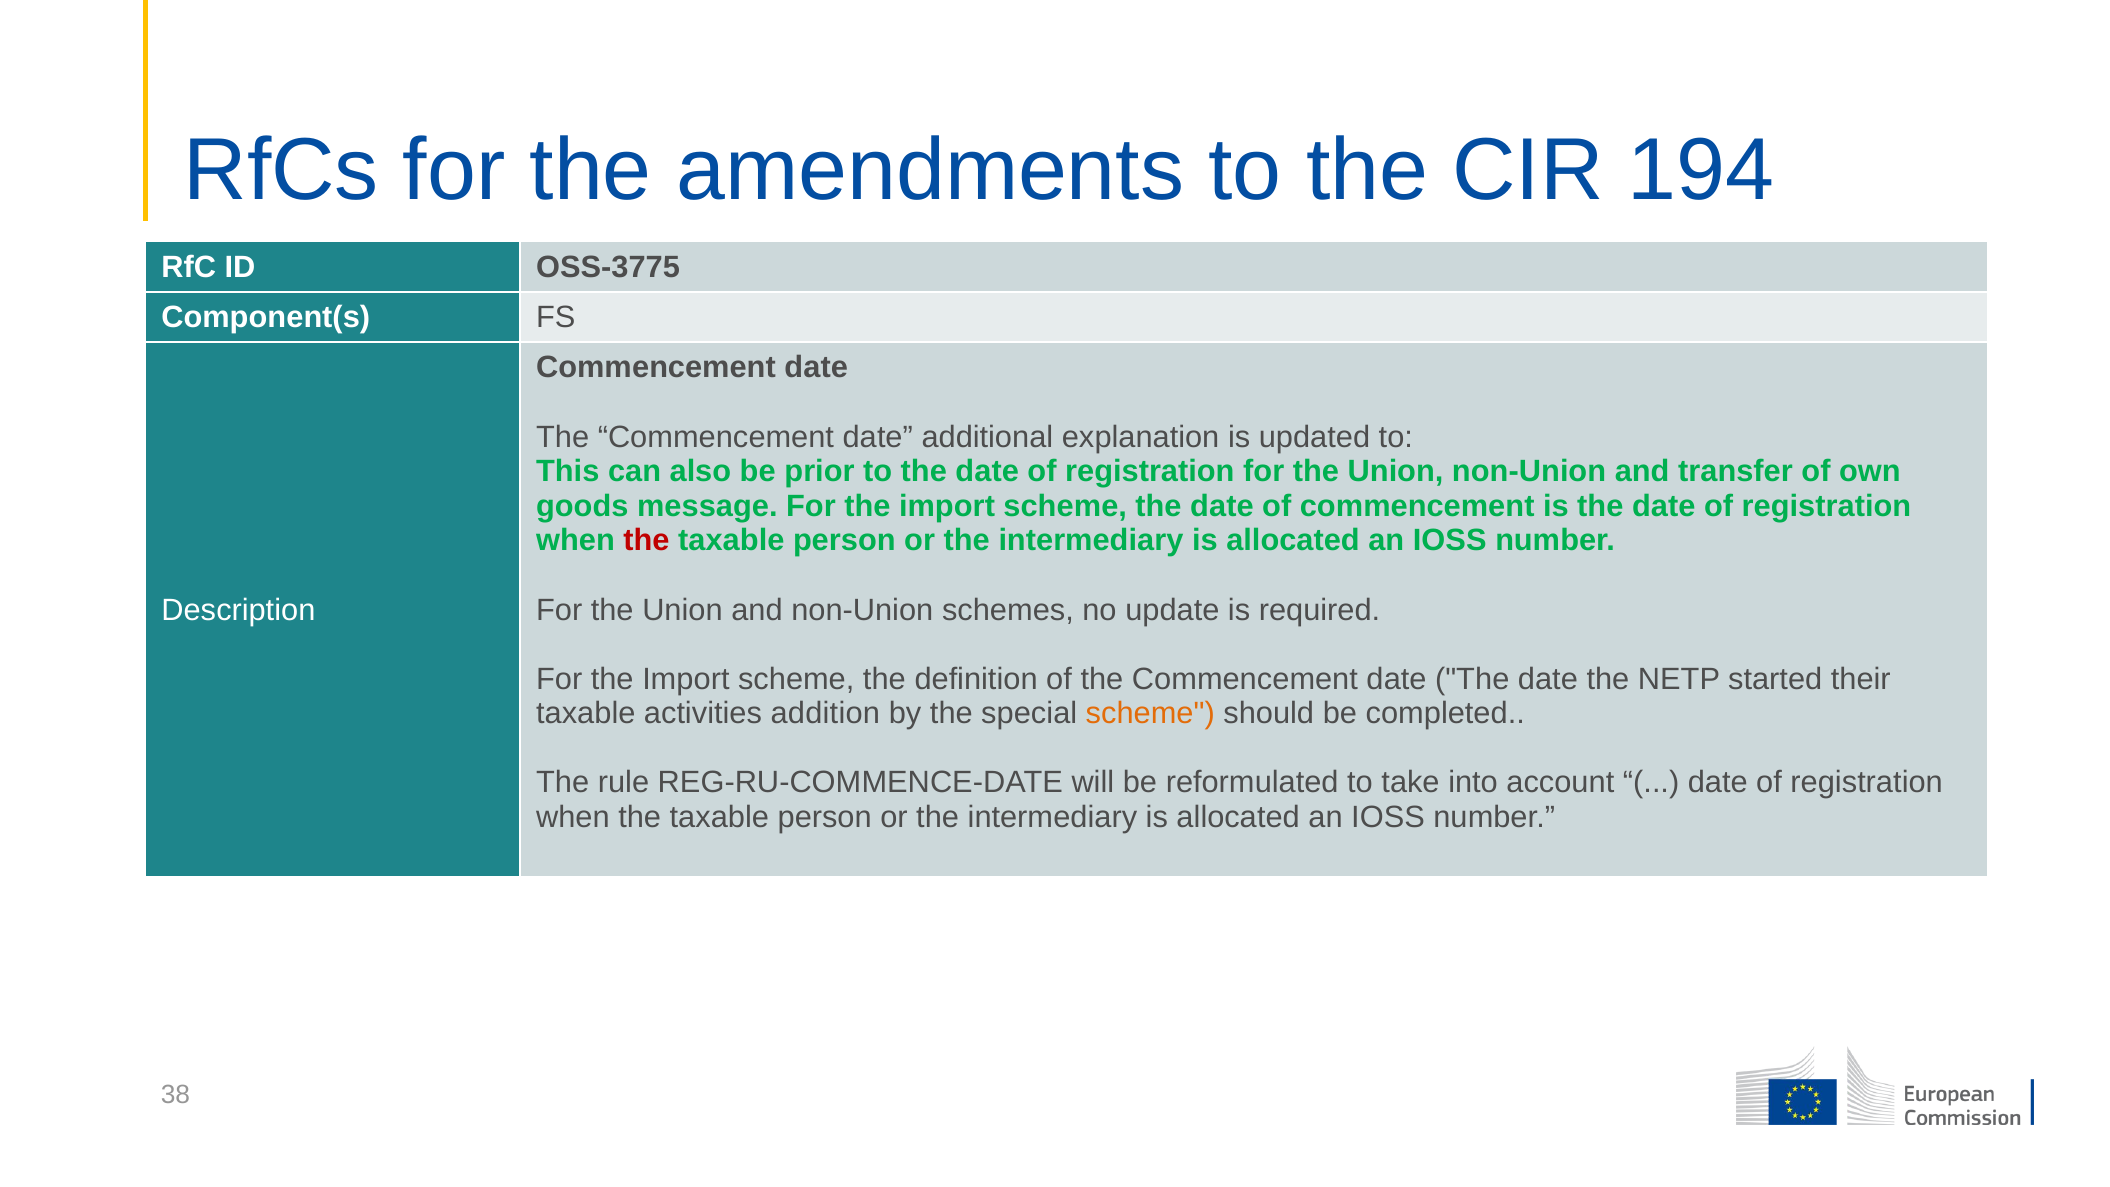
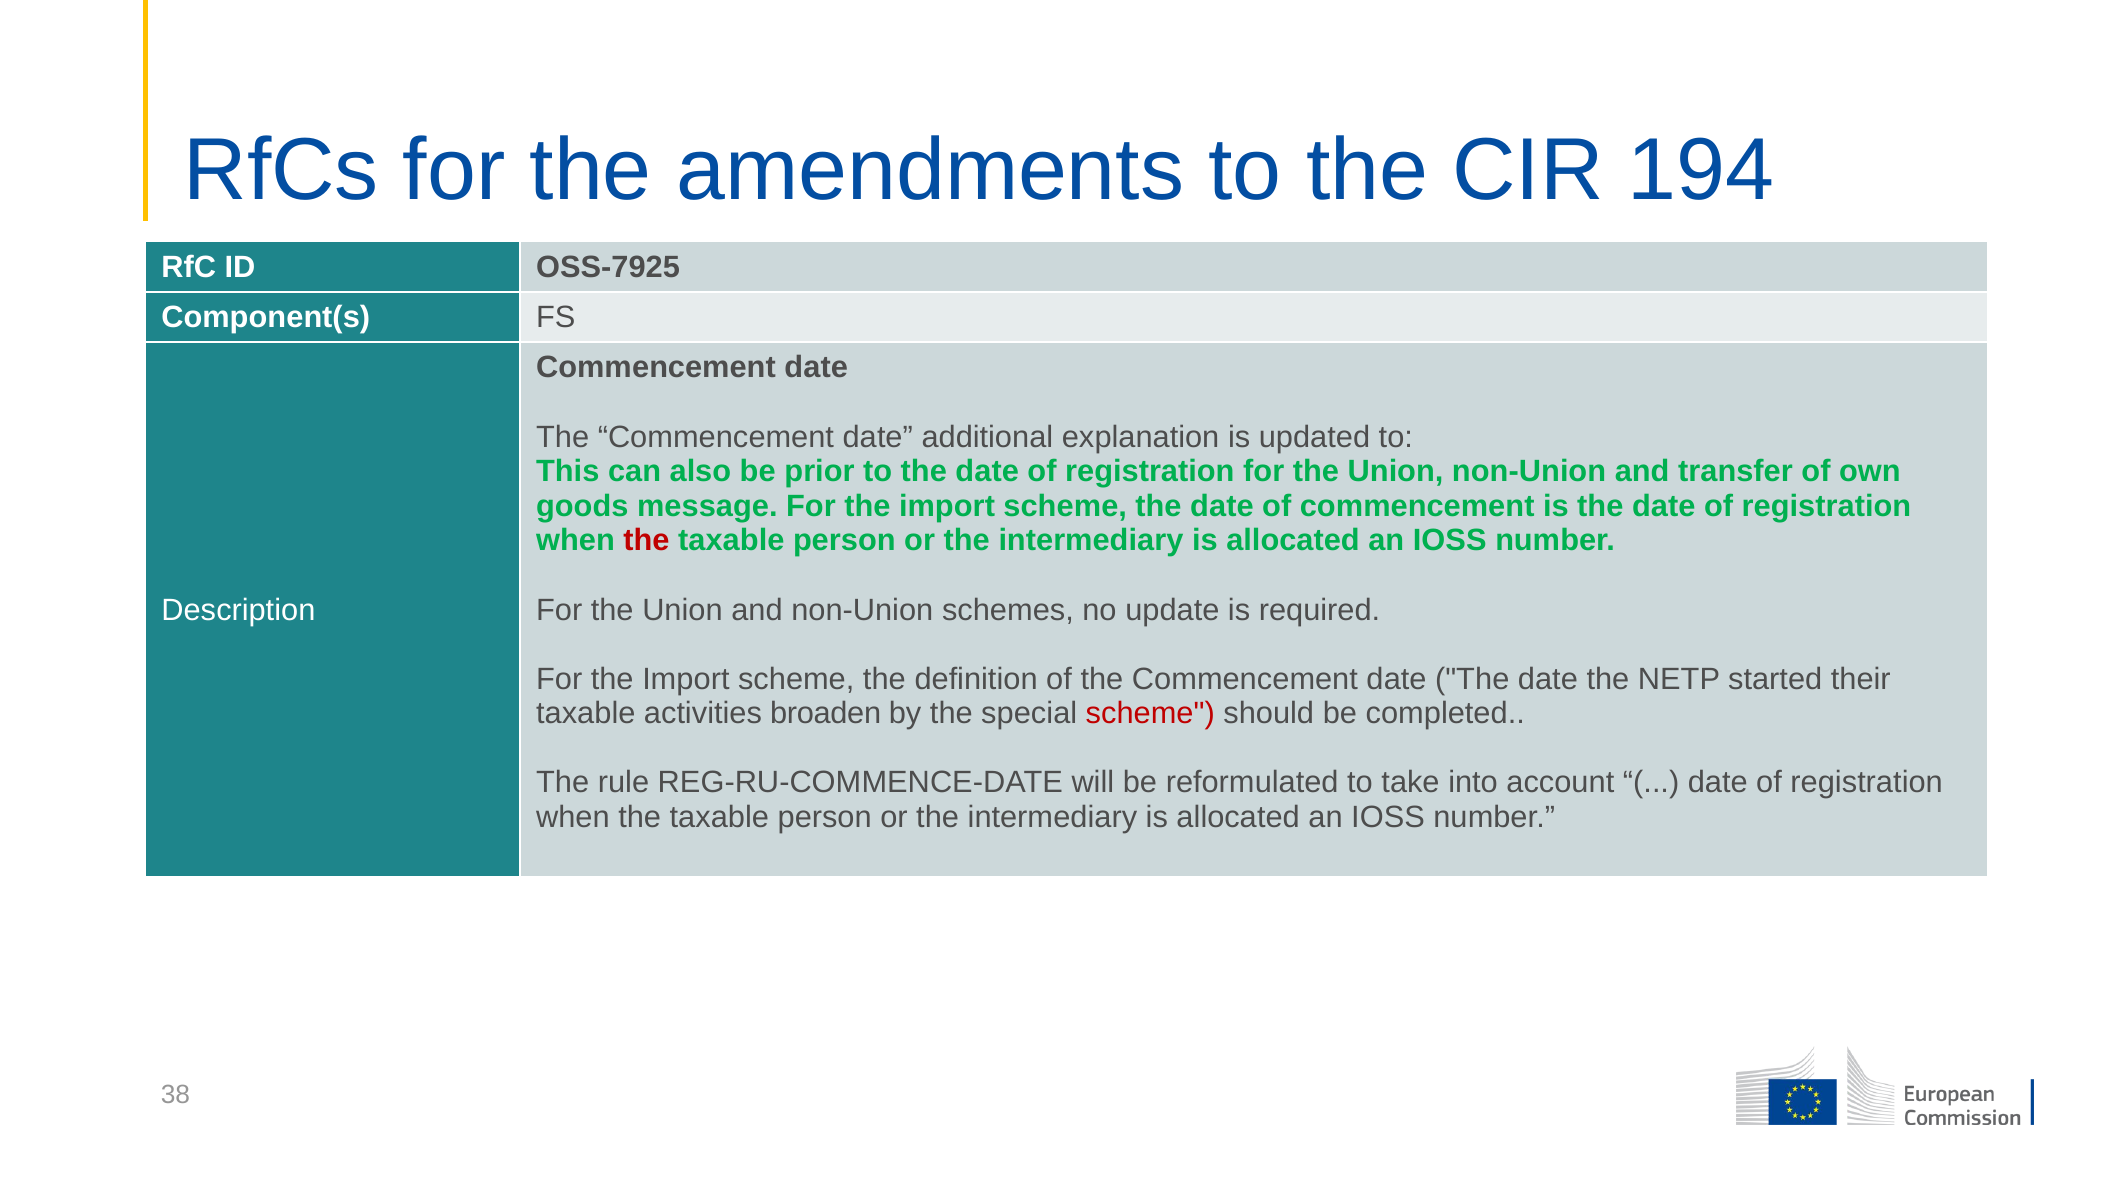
OSS-3775: OSS-3775 -> OSS-7925 (608, 267)
addition: addition -> broaden (826, 714)
scheme colour: orange -> red (1150, 714)
